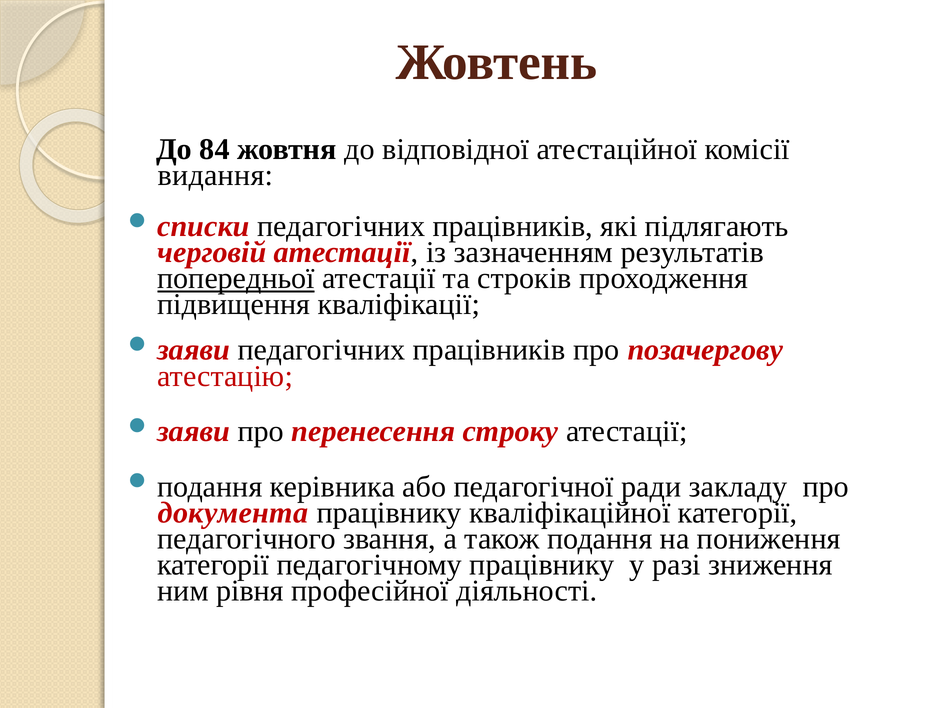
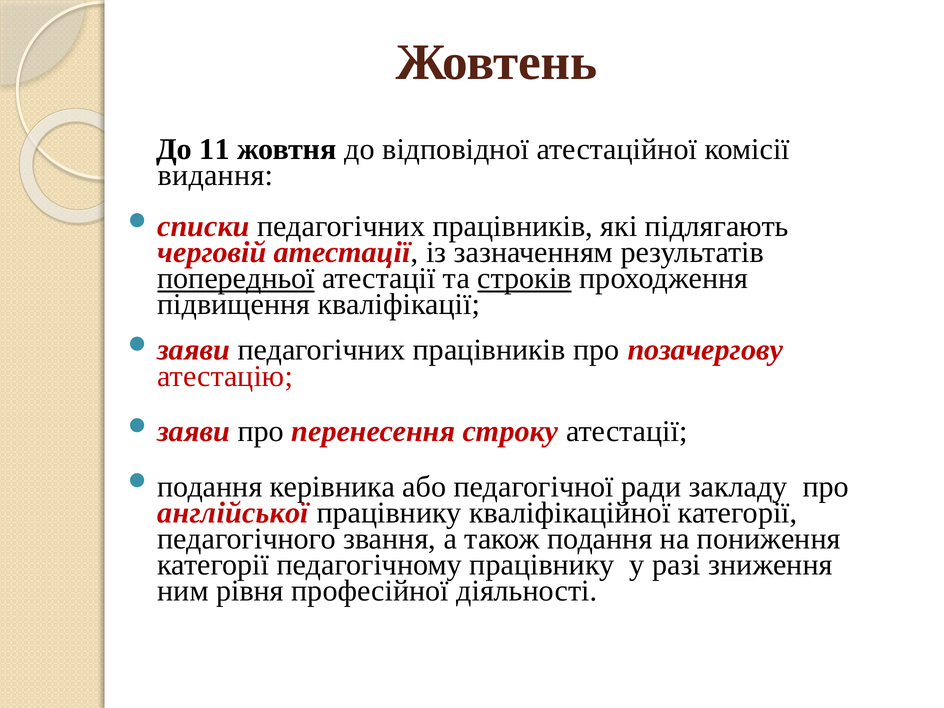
84: 84 -> 11 (215, 149)
строків underline: none -> present (525, 278)
документа: документа -> англійської (233, 513)
